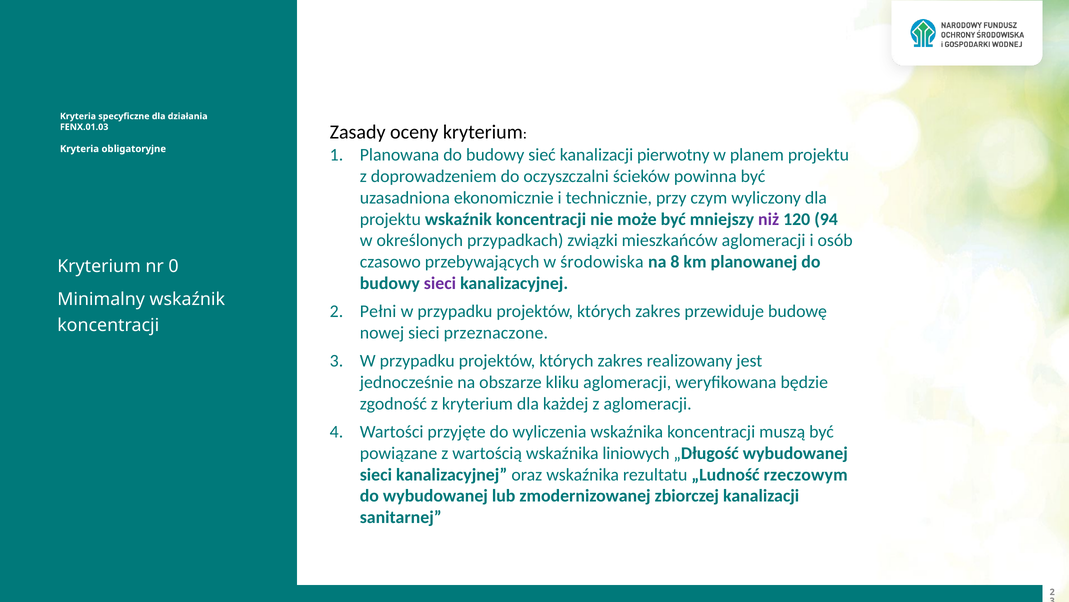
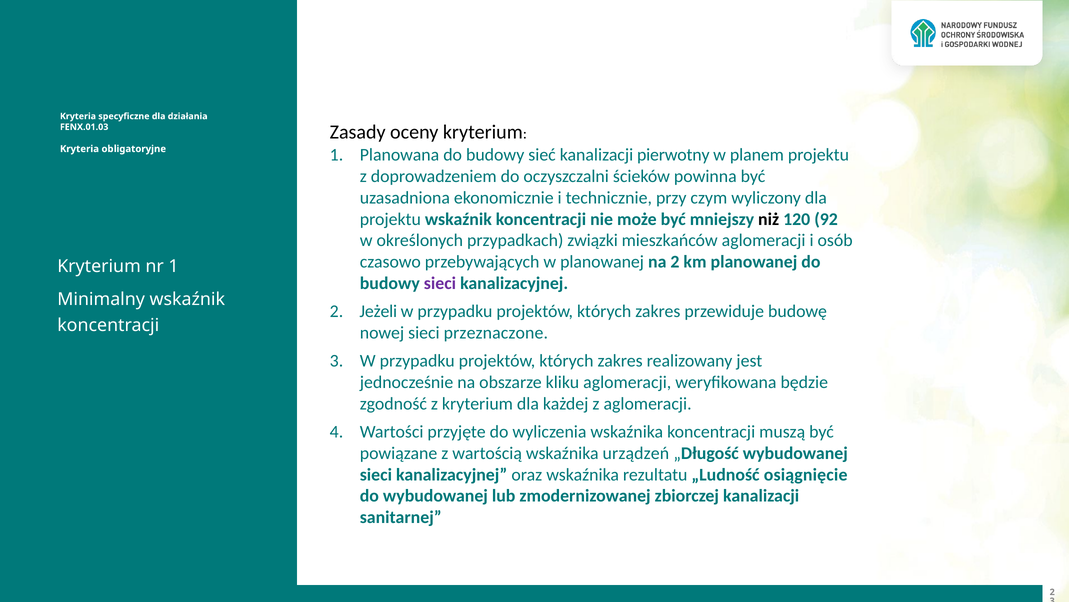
niż colour: purple -> black (769, 219)
94: 94 -> 92 (826, 219)
w środowiska: środowiska -> planowanej (602, 262)
na 8: 8 -> 2 (675, 262)
nr 0: 0 -> 1 (174, 266)
Pełni: Pełni -> Jeżeli (378, 311)
liniowych: liniowych -> urządzeń (636, 453)
rzeczowym: rzeczowym -> osiągnięcie (806, 474)
